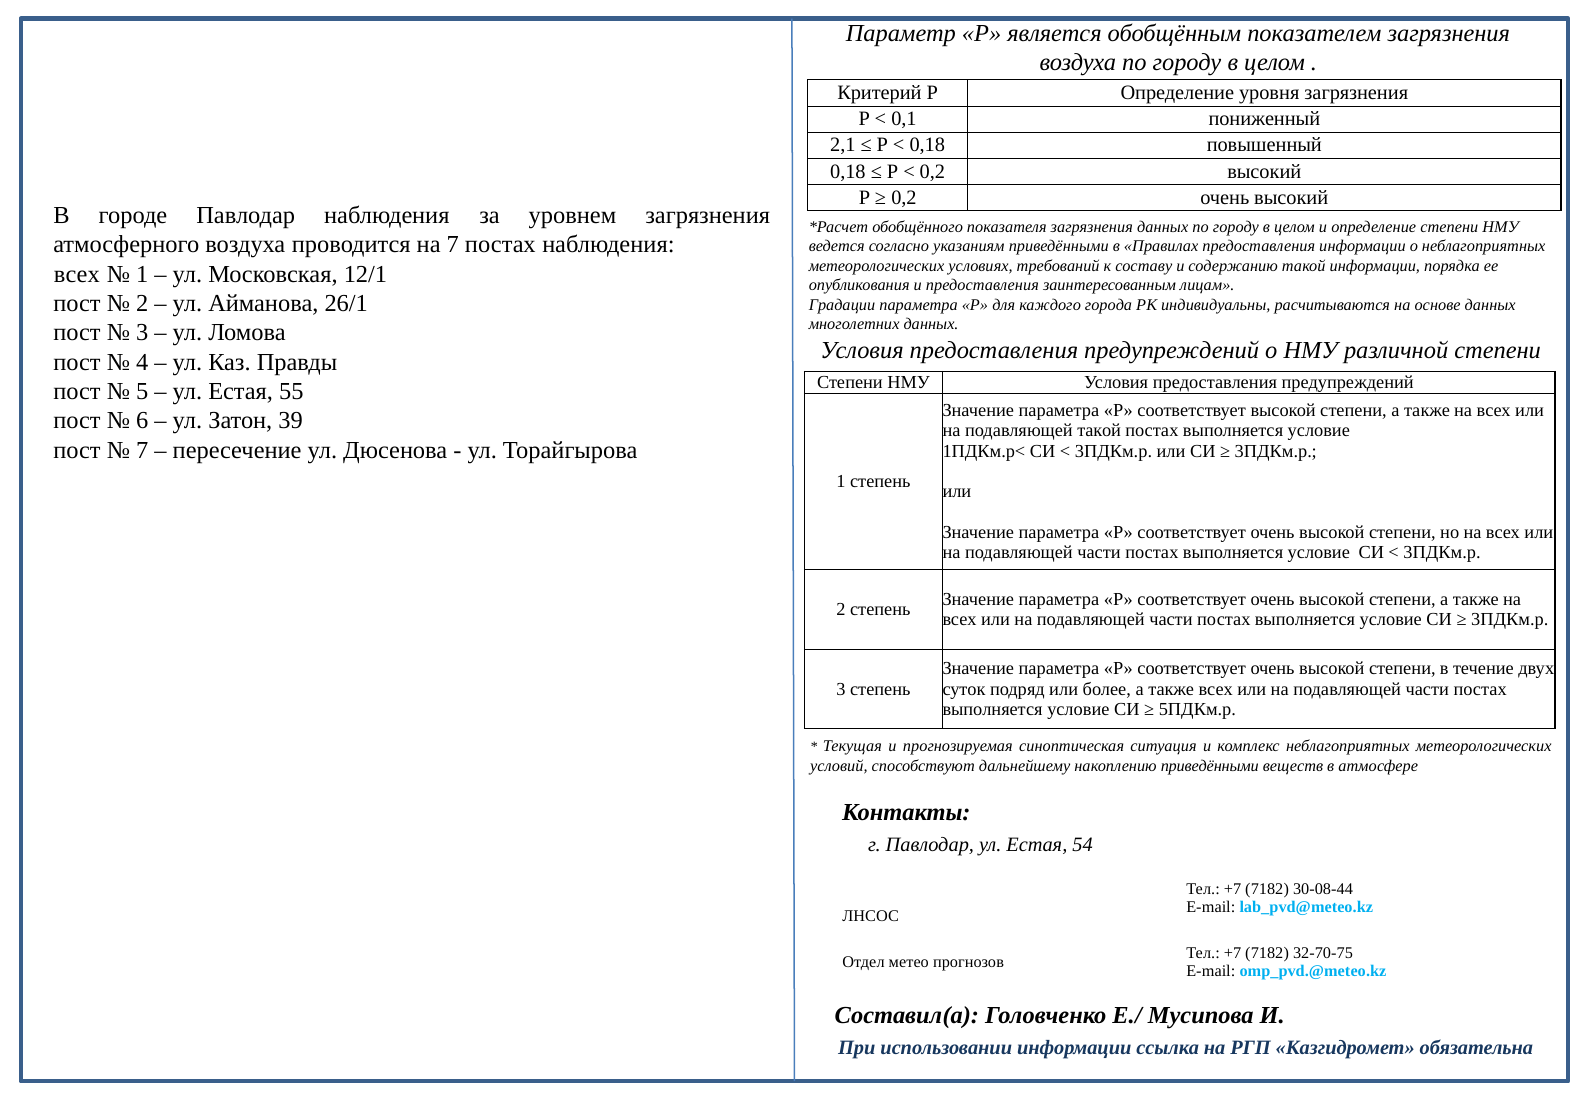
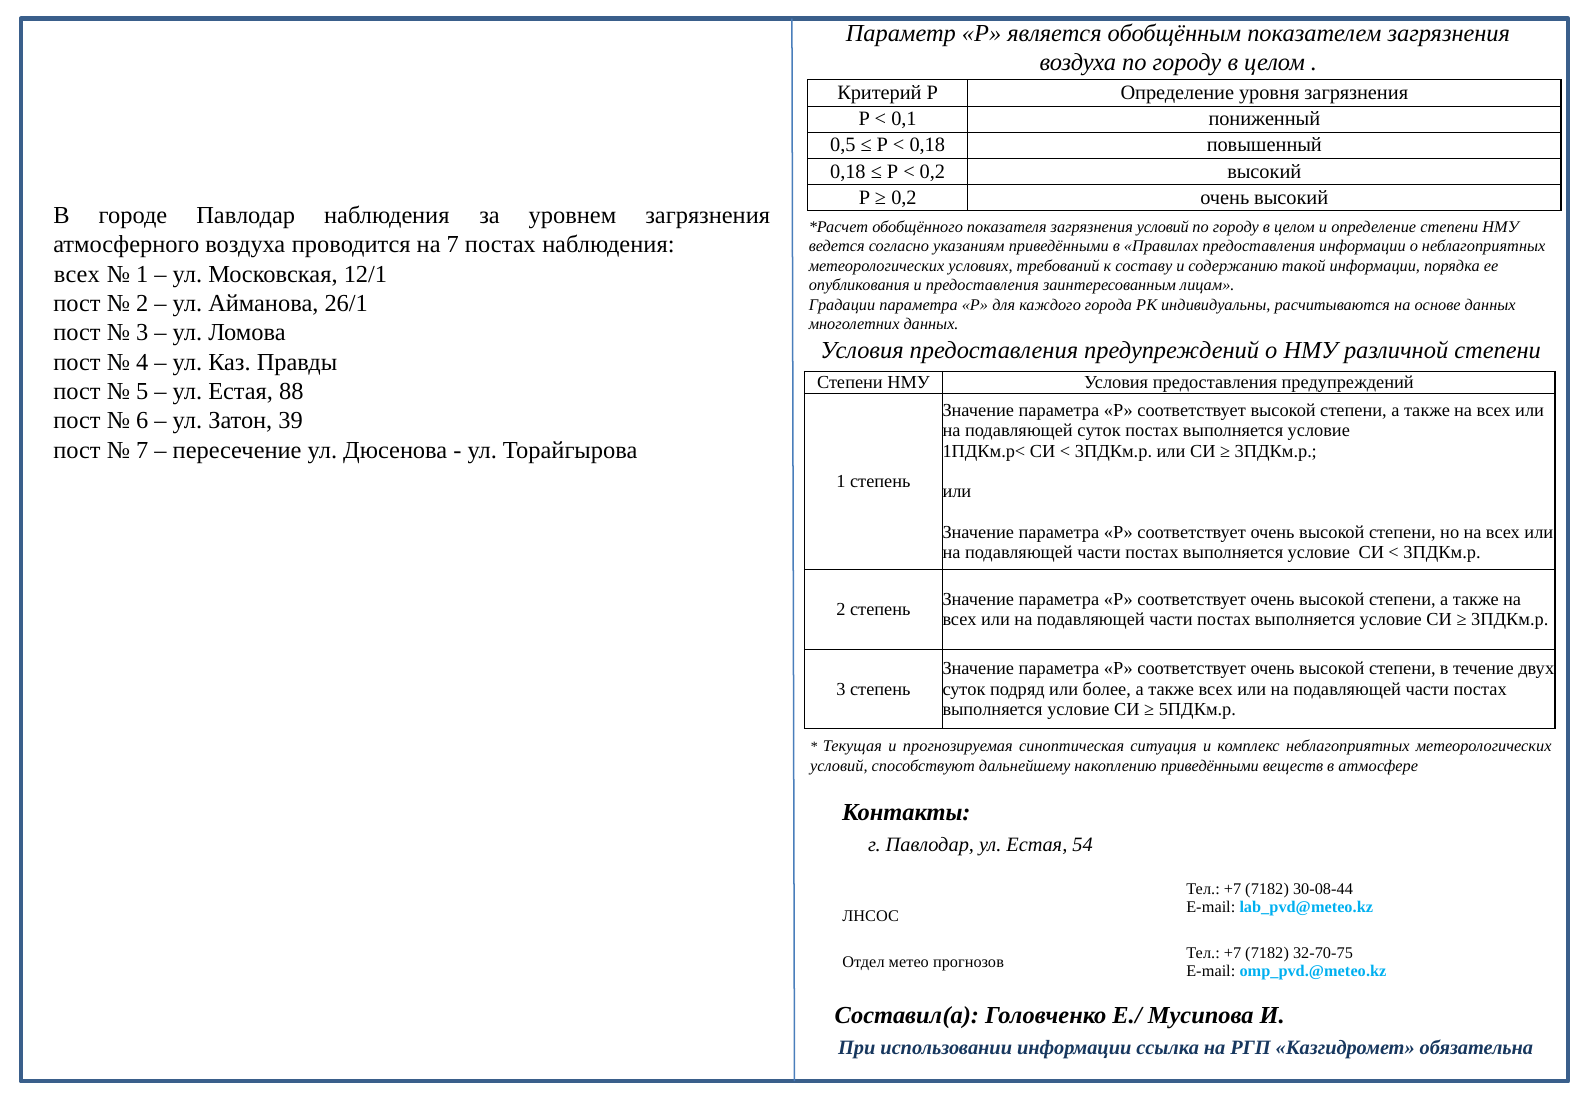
2,1: 2,1 -> 0,5 (843, 145)
загрязнения данных: данных -> условий (1163, 227)
55: 55 -> 88 (291, 391)
подавляющей такой: такой -> суток (1099, 431)
